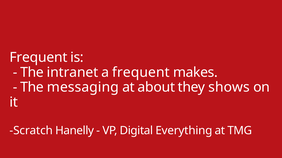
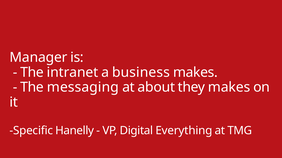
Frequent: Frequent -> Manager (39, 58)
a frequent: frequent -> business (141, 73)
they shows: shows -> makes (229, 88)
Scratch: Scratch -> Specific (31, 131)
